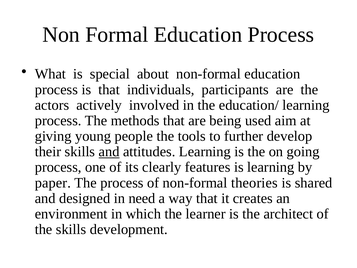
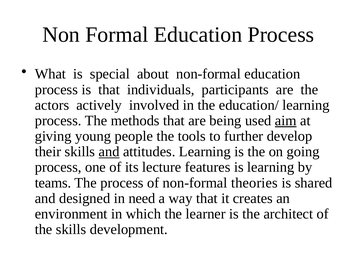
aim underline: none -> present (286, 120)
clearly: clearly -> lecture (162, 167)
paper: paper -> teams (53, 183)
